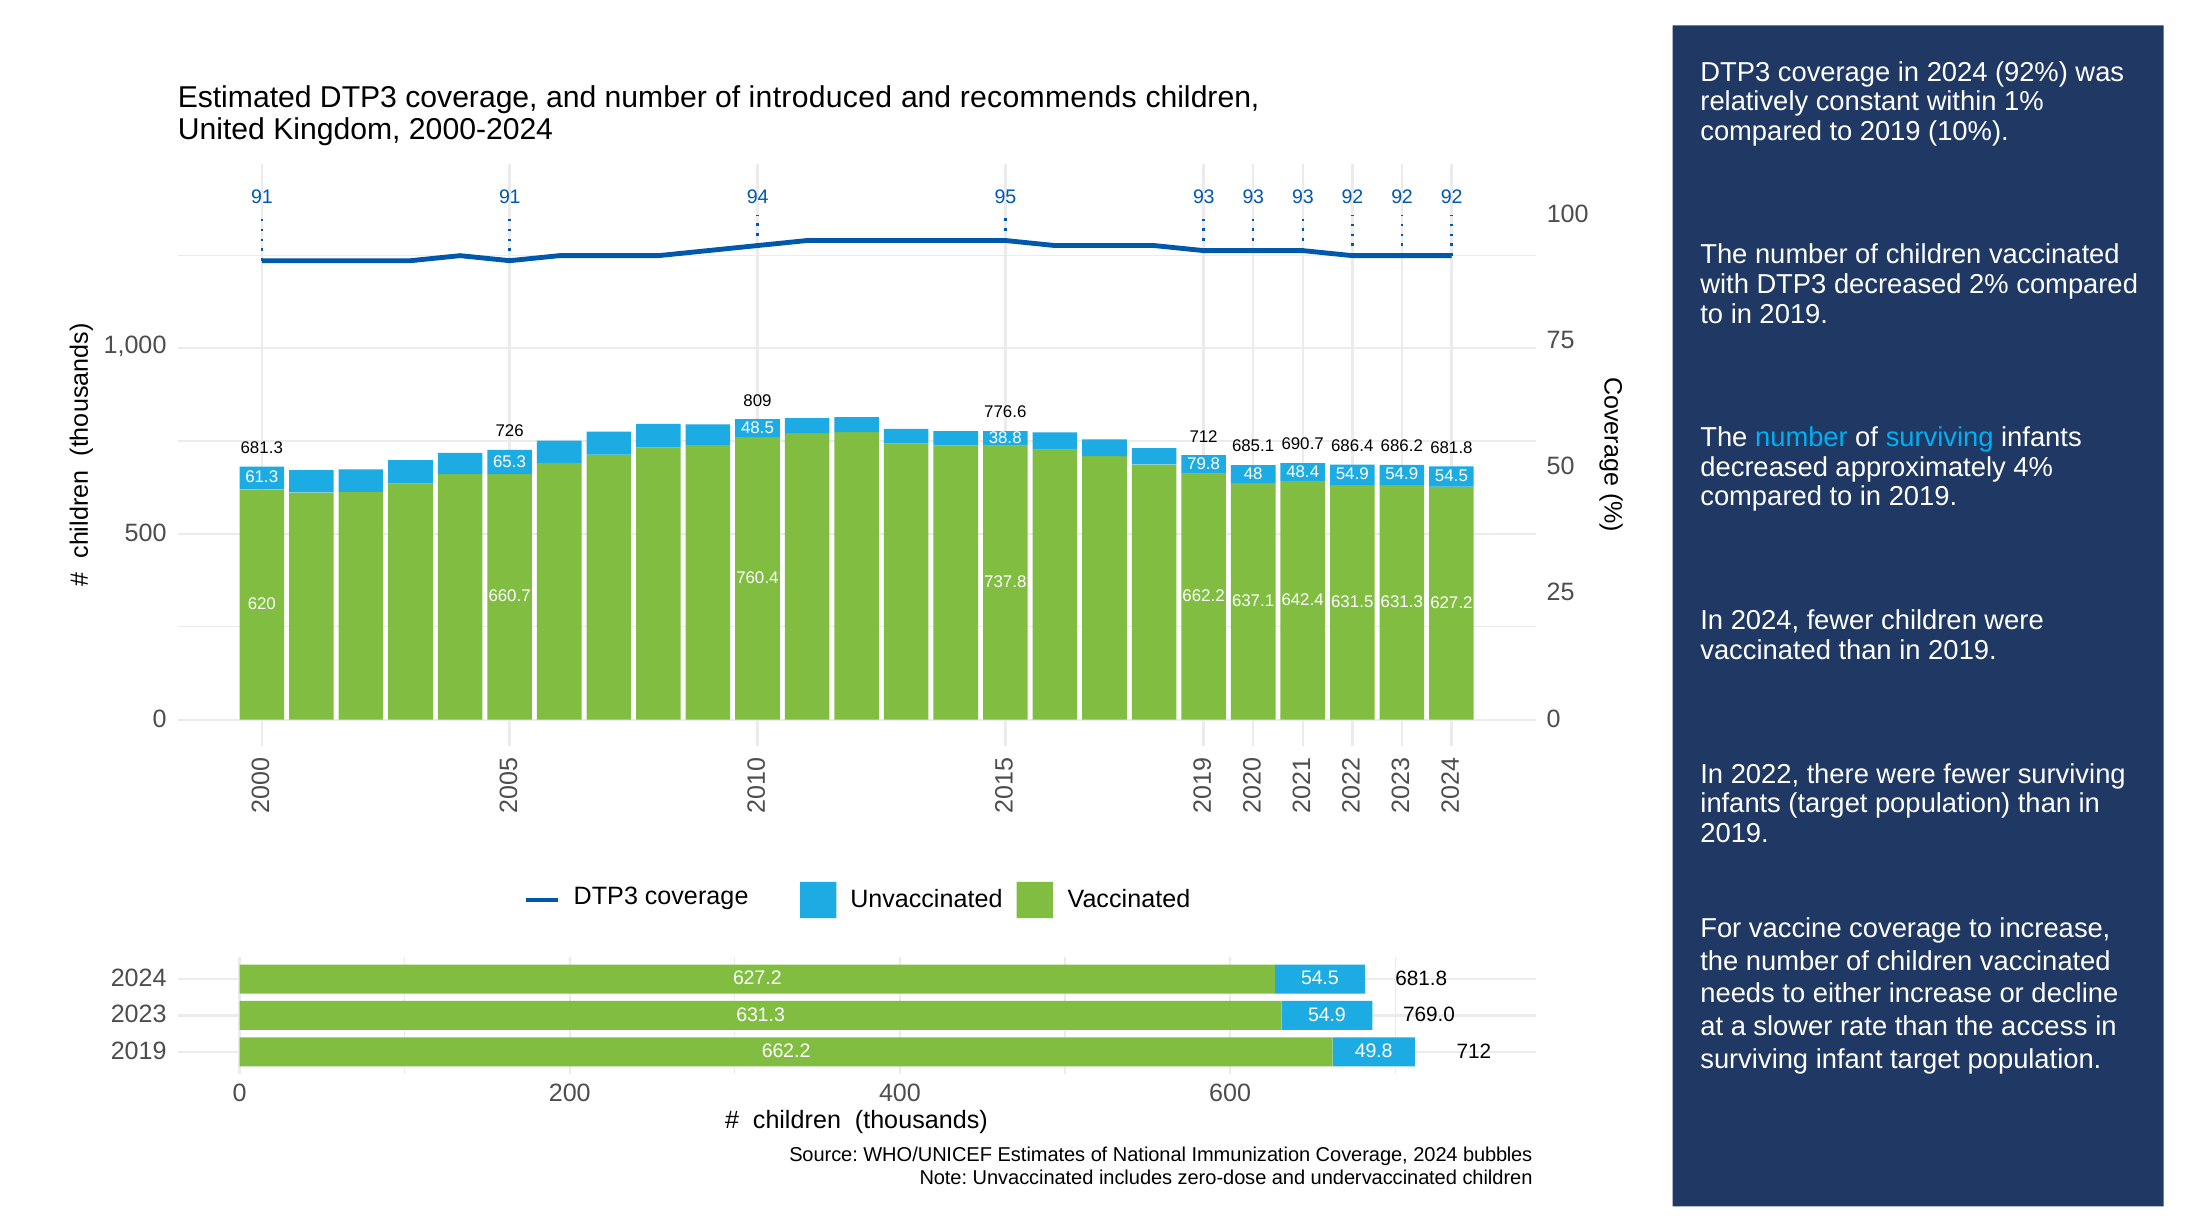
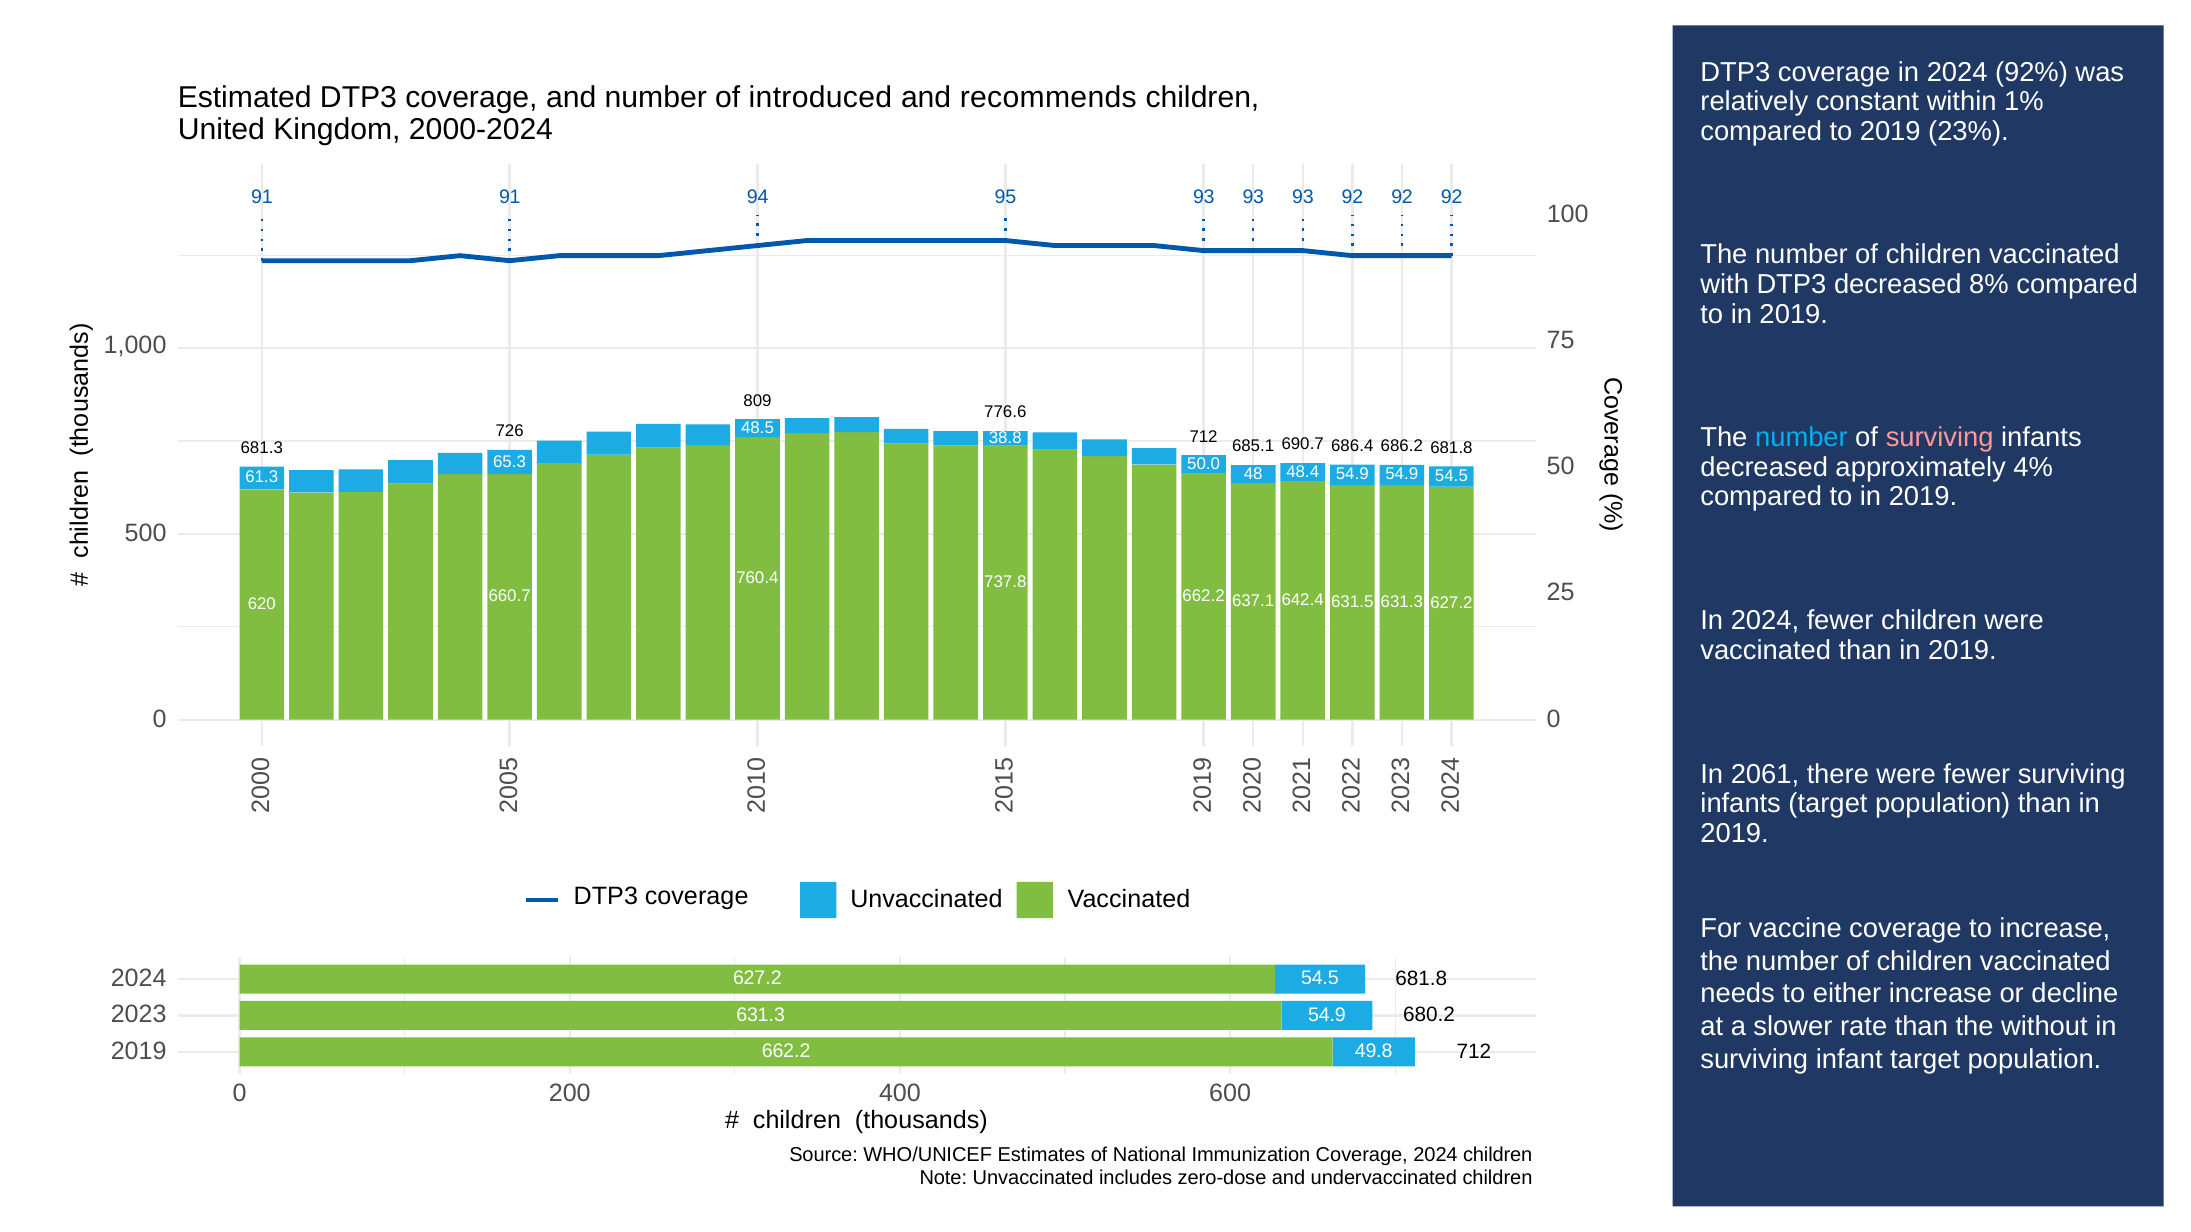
10%: 10% -> 23% (1968, 131)
2%: 2% -> 8% (1989, 285)
surviving colour: light blue -> pink (1940, 438)
79.8: 79.8 -> 50.0 (1204, 464)
2022: 2022 -> 2061 (1765, 774)
769.0: 769.0 -> 680.2 (1429, 1015)
access: access -> without (2044, 1027)
2024 bubbles: bubbles -> children (1498, 1155)
